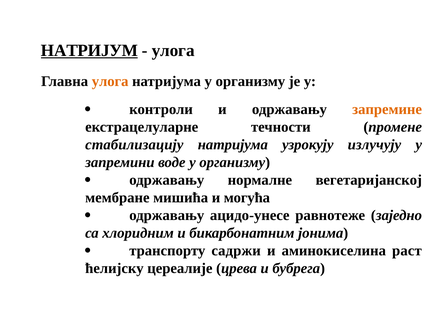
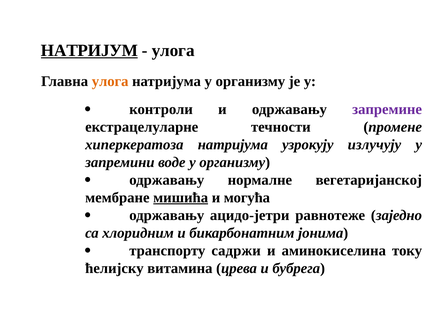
запремине colour: orange -> purple (387, 109)
стабилизацију: стабилизацију -> хиперкератоза (134, 144)
мишића underline: none -> present (181, 197)
ацидо-унесе: ацидо-унесе -> ацидо-јетри (250, 215)
раст: раст -> току (407, 250)
цереалије: цереалије -> витамина (180, 268)
